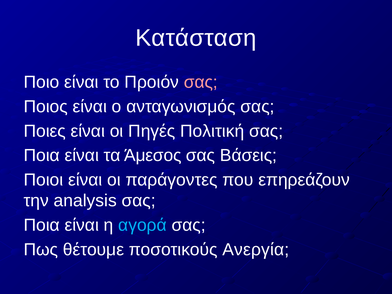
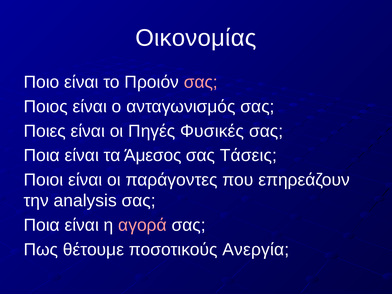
Κατάσταση: Κατάσταση -> Οικονομίας (196, 38)
Πολιτική: Πολιτική -> Φυσικές (212, 131)
Βάσεις: Βάσεις -> Τάσεις (248, 155)
αγορά colour: light blue -> pink (142, 225)
